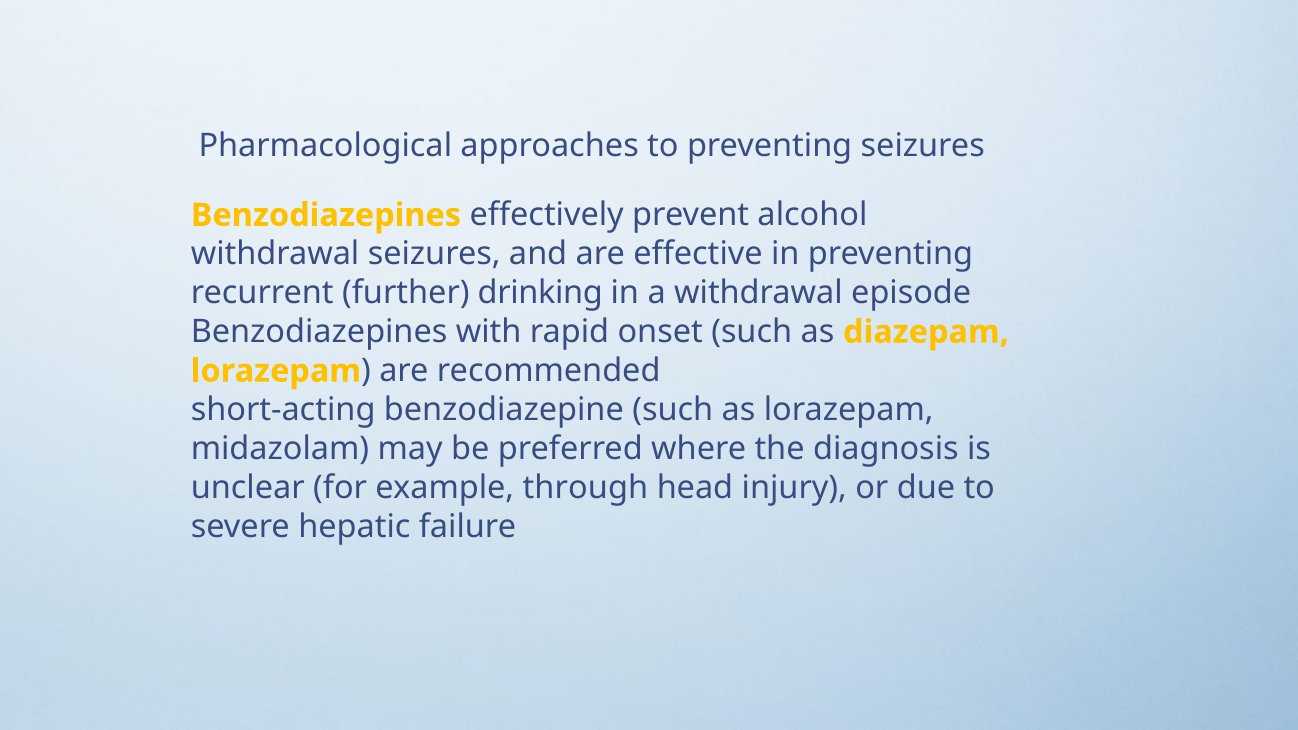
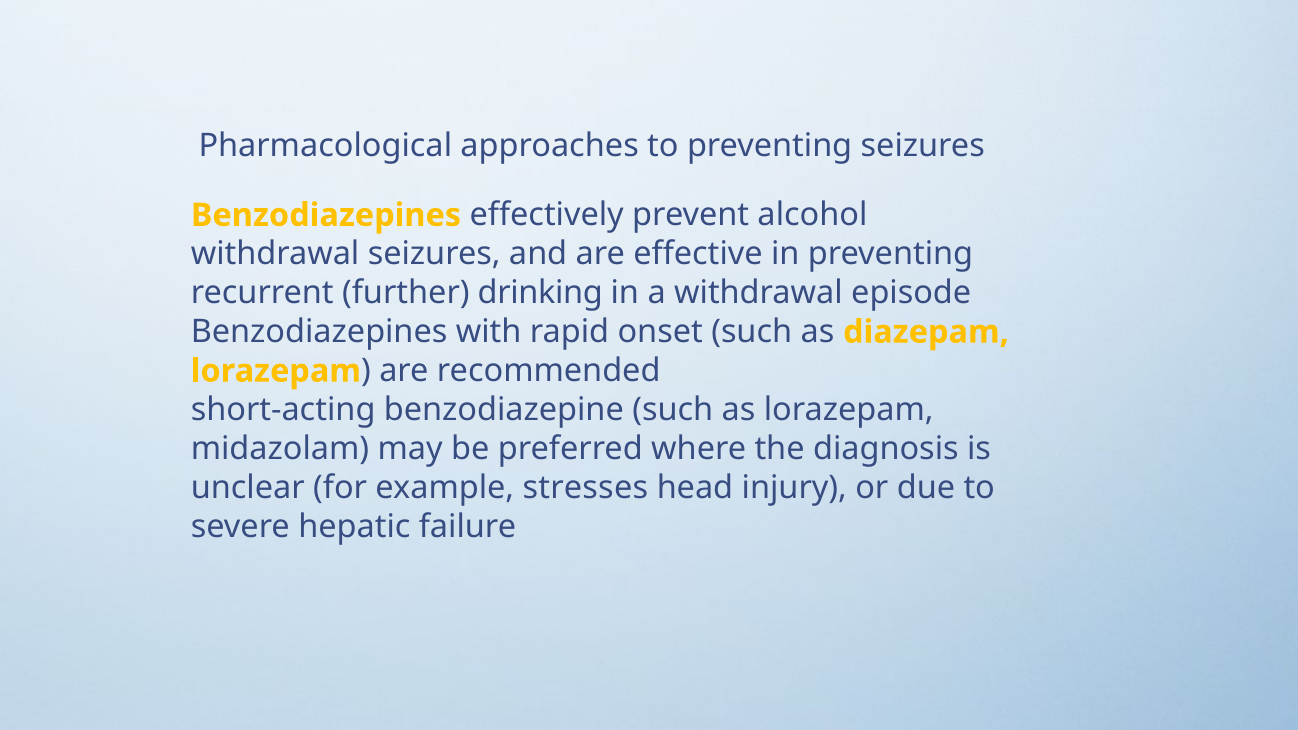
through: through -> stresses (585, 488)
